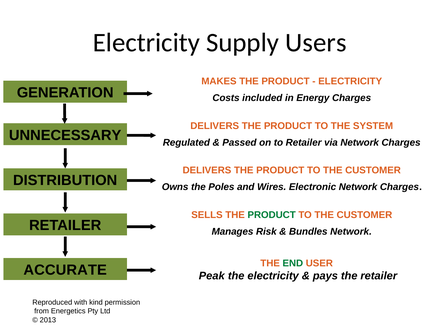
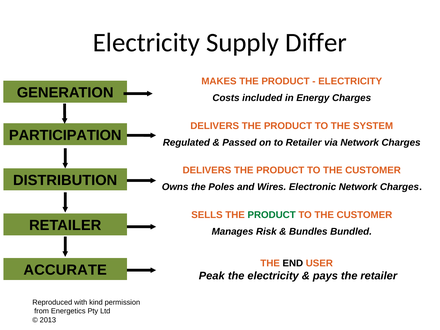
Users: Users -> Differ (316, 43)
UNNECESSARY: UNNECESSARY -> PARTICIPATION (65, 135)
Bundles Network: Network -> Bundled (351, 232)
END colour: green -> black (293, 263)
